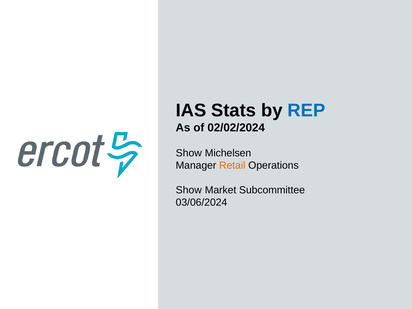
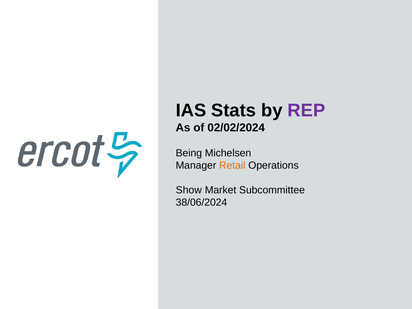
REP colour: blue -> purple (306, 110)
Show: Show -> Being (189, 153)
03/06/2024: 03/06/2024 -> 38/06/2024 (201, 203)
